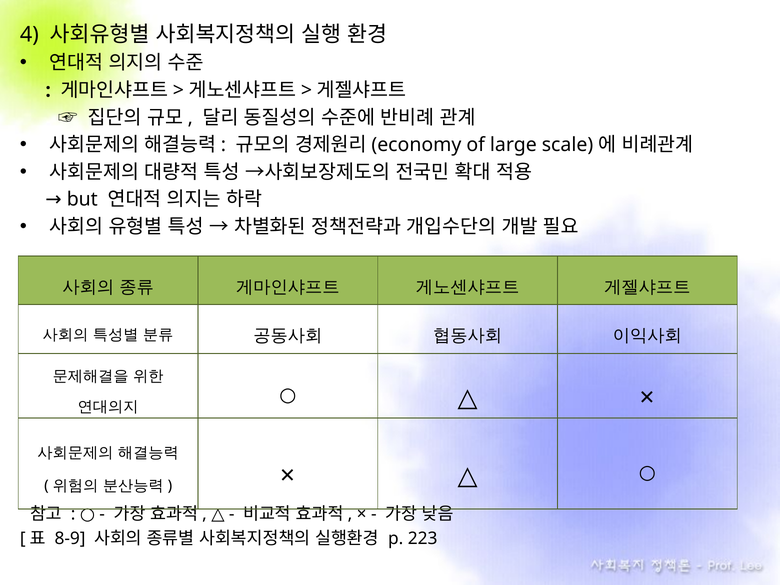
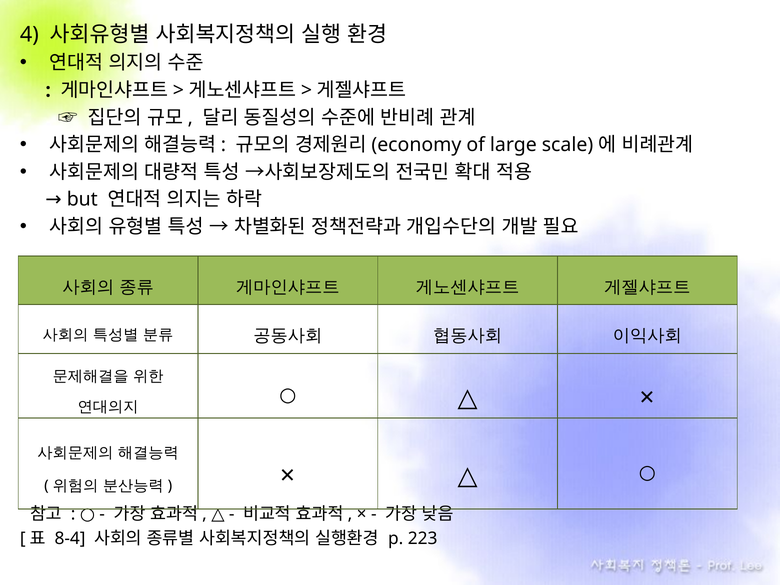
8-9: 8-9 -> 8-4 (70, 539)
